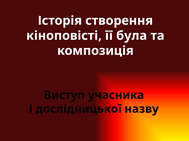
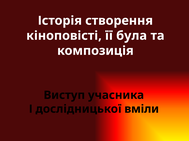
назву: назву -> вміли (142, 110)
